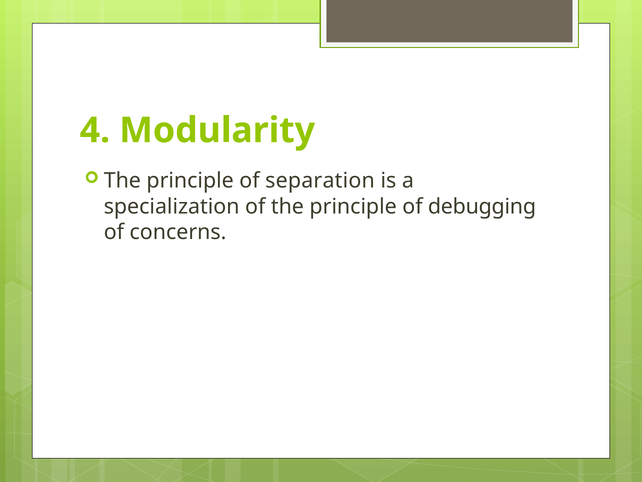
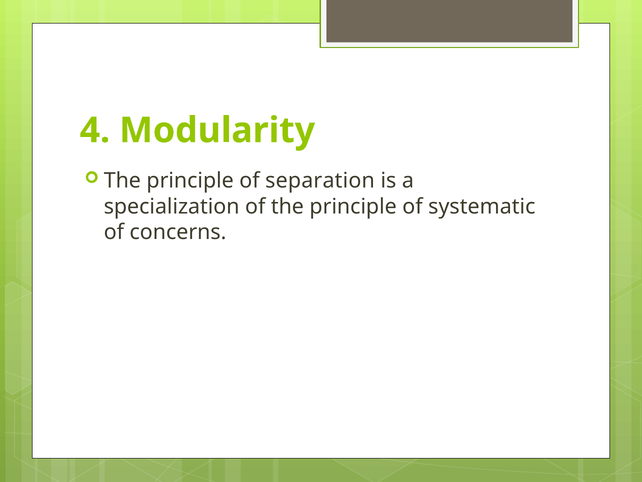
debugging: debugging -> systematic (482, 206)
